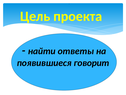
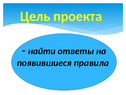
говорит: говорит -> правила (91, 63)
